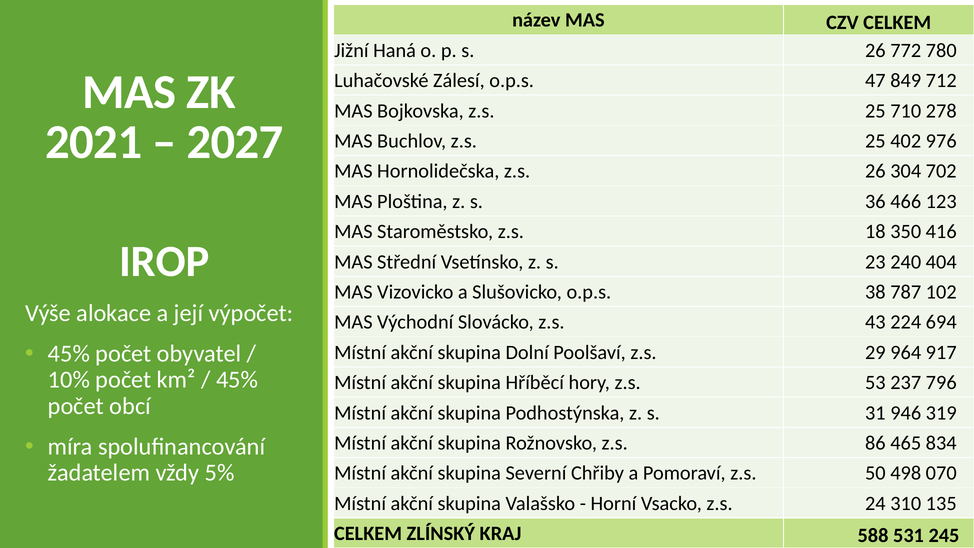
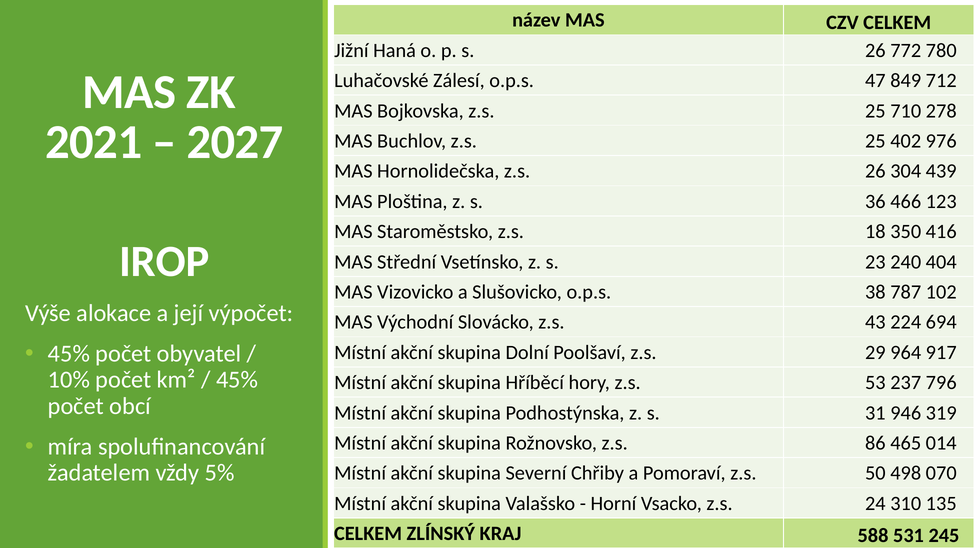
702: 702 -> 439 (941, 171)
834: 834 -> 014 (941, 443)
